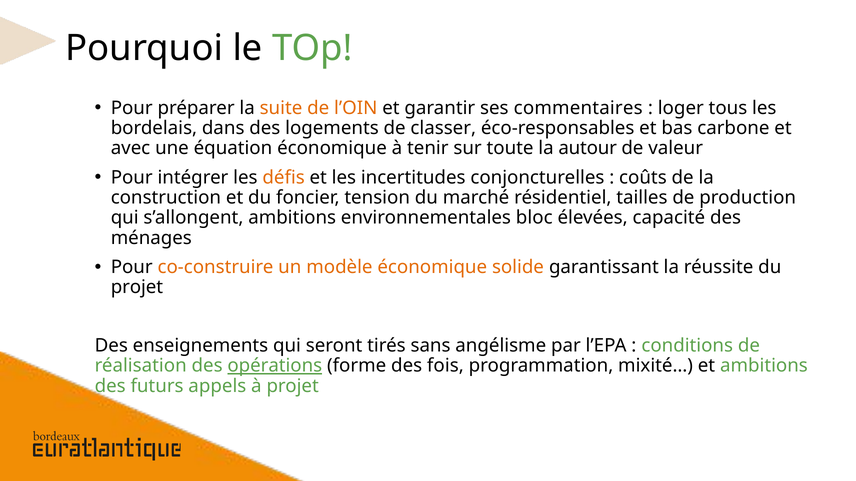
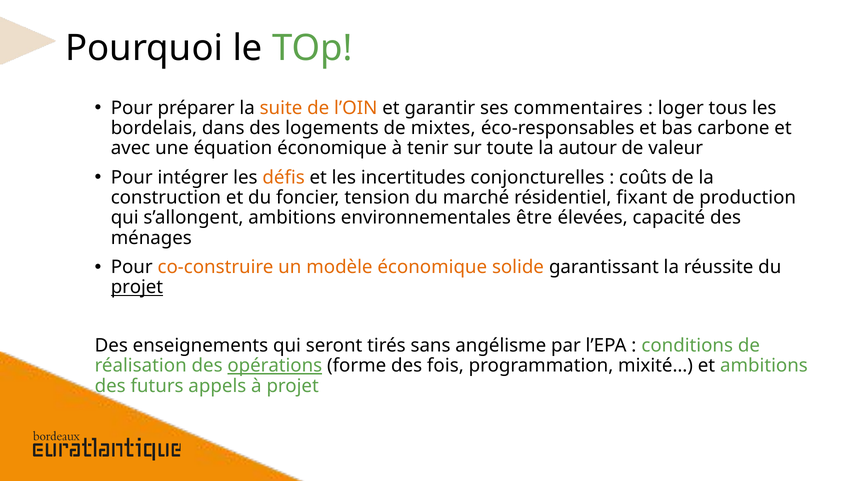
classer: classer -> mixtes (443, 128)
tailles: tailles -> fixant (642, 198)
bloc: bloc -> être (534, 218)
projet underline: none -> present (137, 288)
